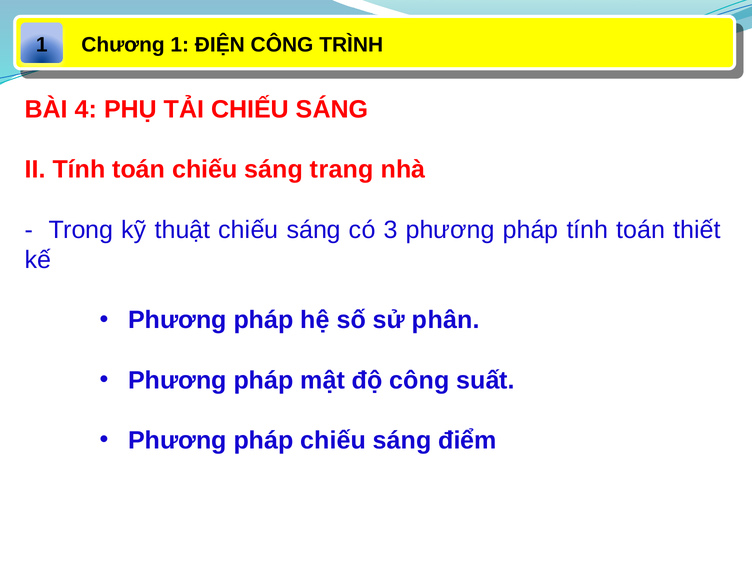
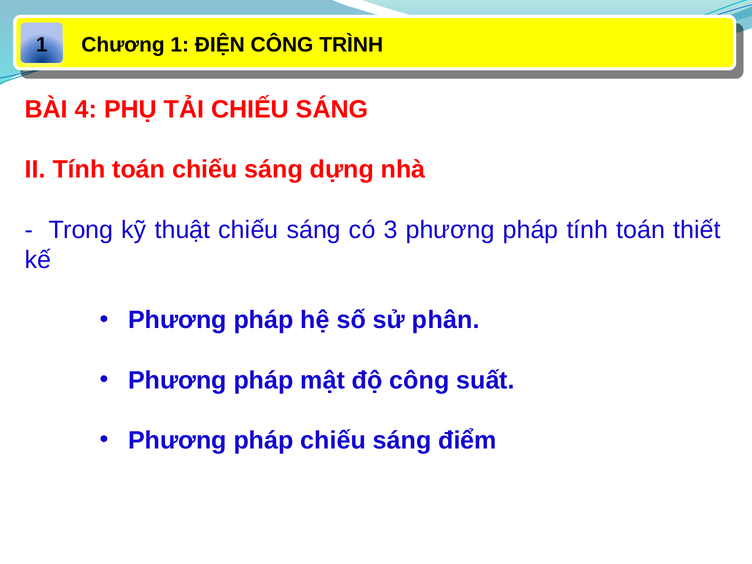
trang: trang -> dựng (342, 170)
